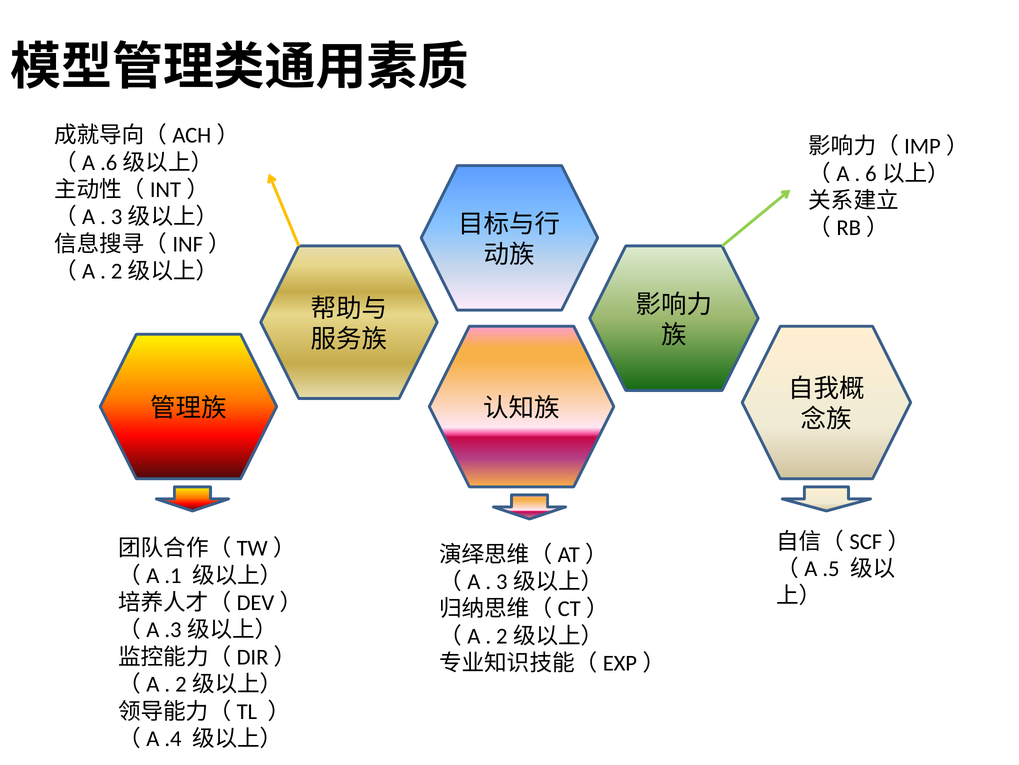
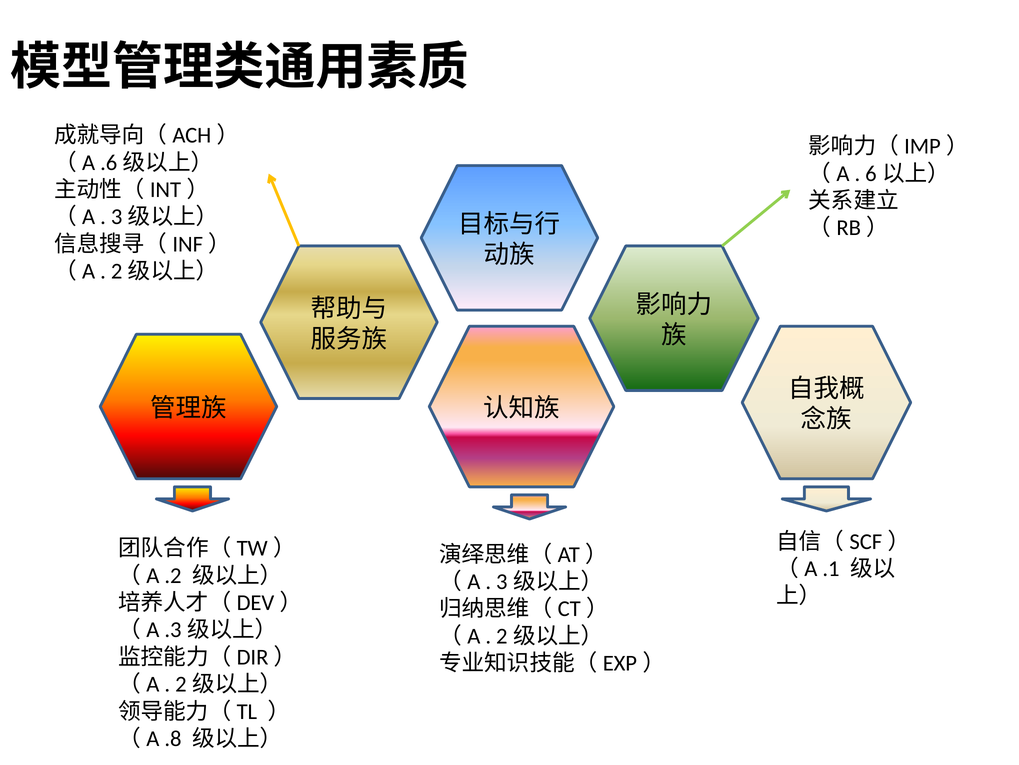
.5: .5 -> .1 (831, 568)
.1: .1 -> .2 (173, 575)
.4: .4 -> .8 (173, 738)
